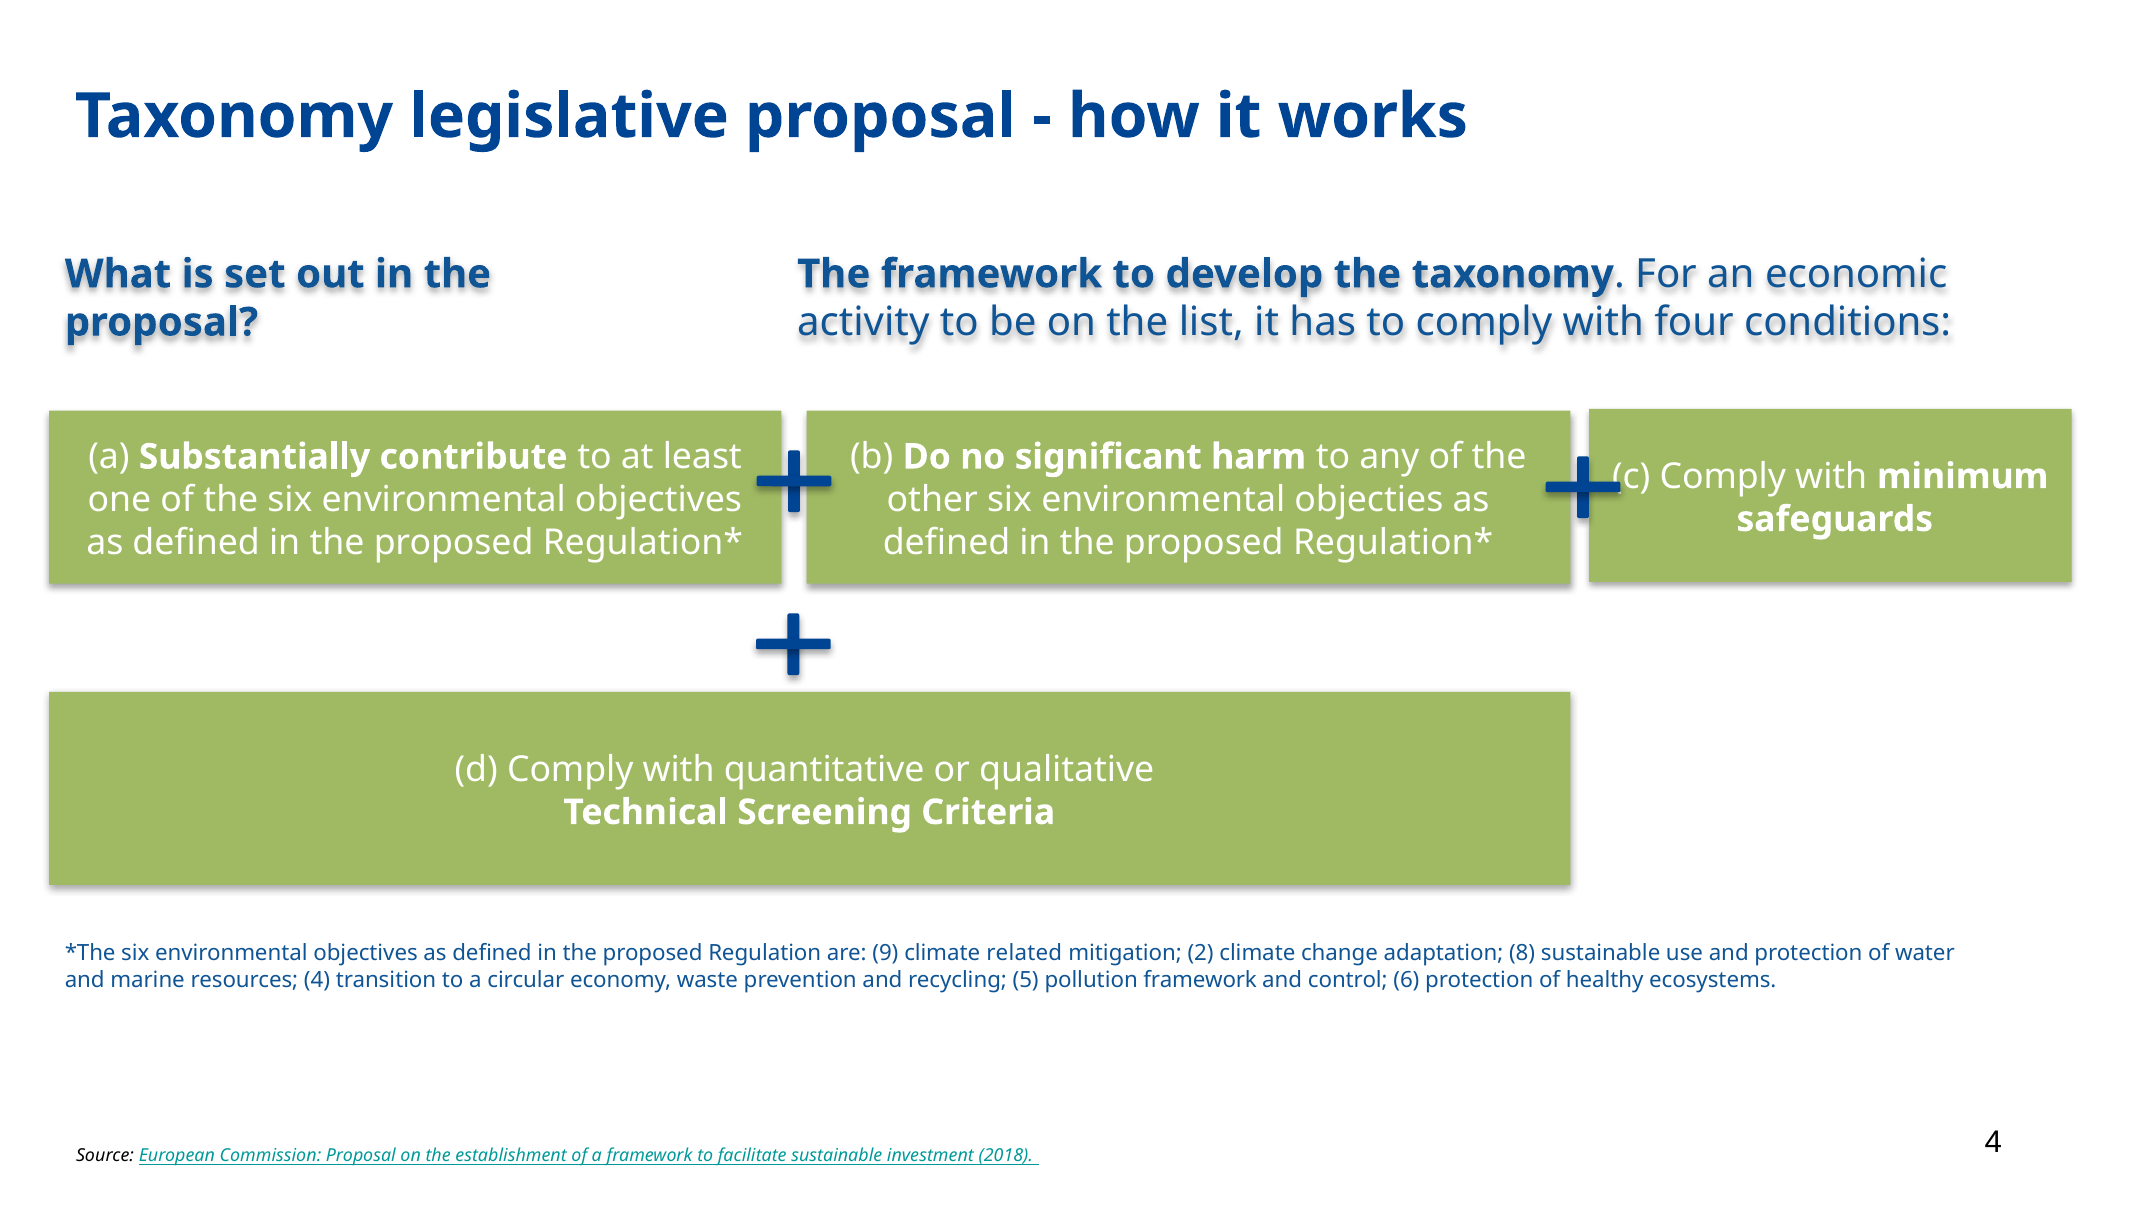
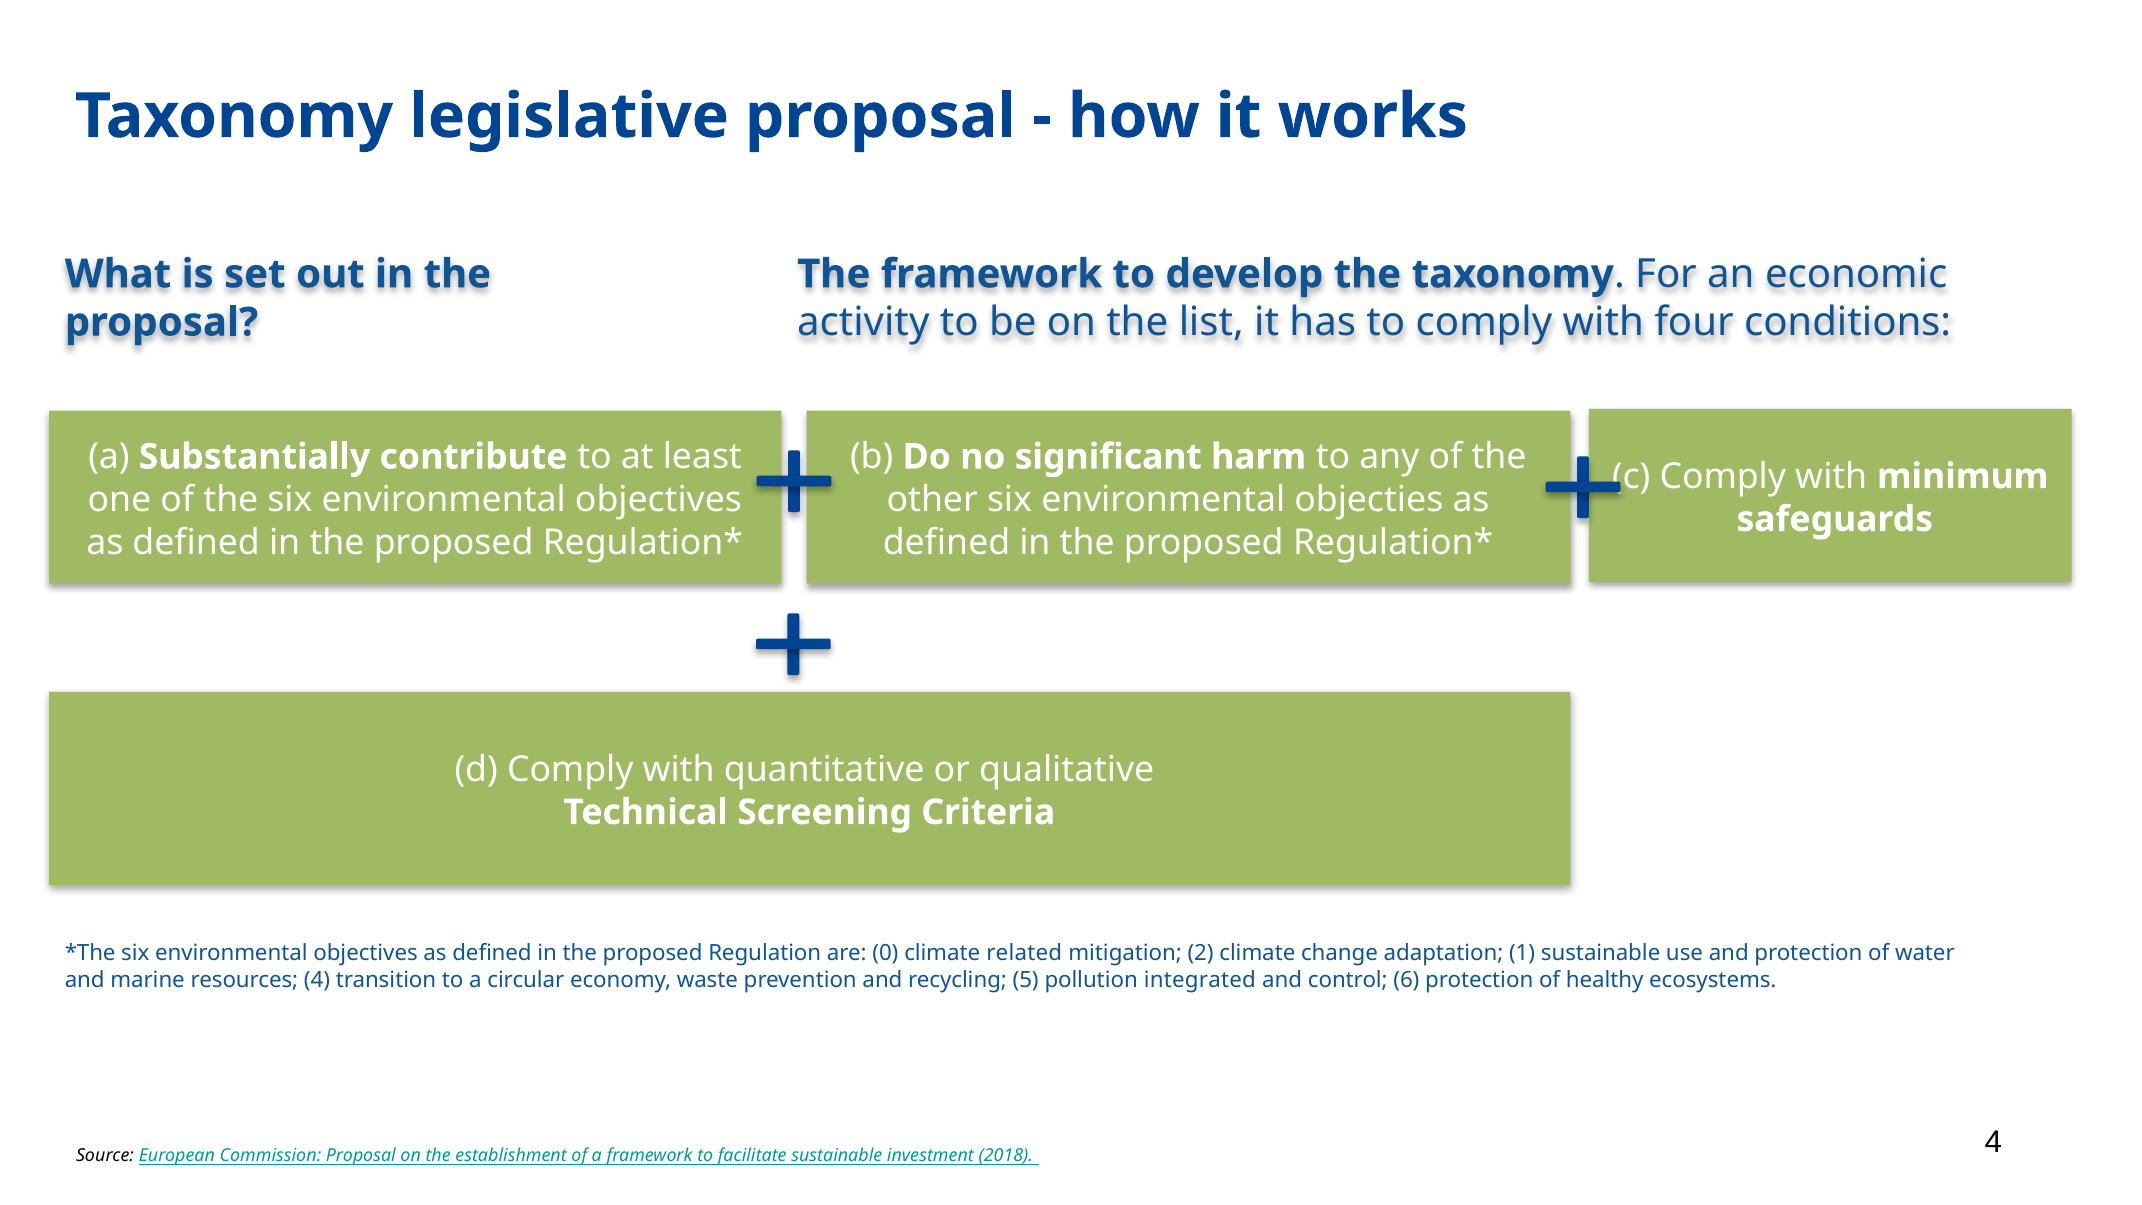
9: 9 -> 0 (885, 953)
8: 8 -> 1 (1522, 953)
pollution framework: framework -> integrated (1200, 980)
